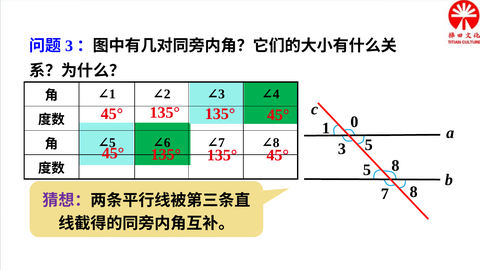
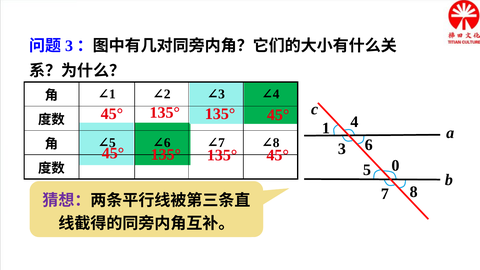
0: 0 -> 4 (354, 122)
3 5: 5 -> 6 (369, 145)
5 8: 8 -> 0 (395, 166)
